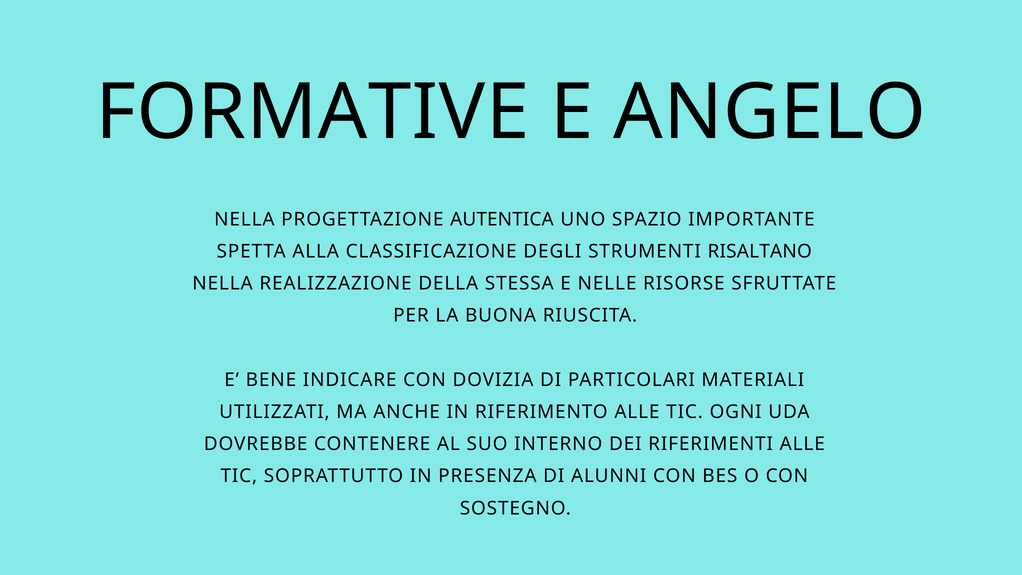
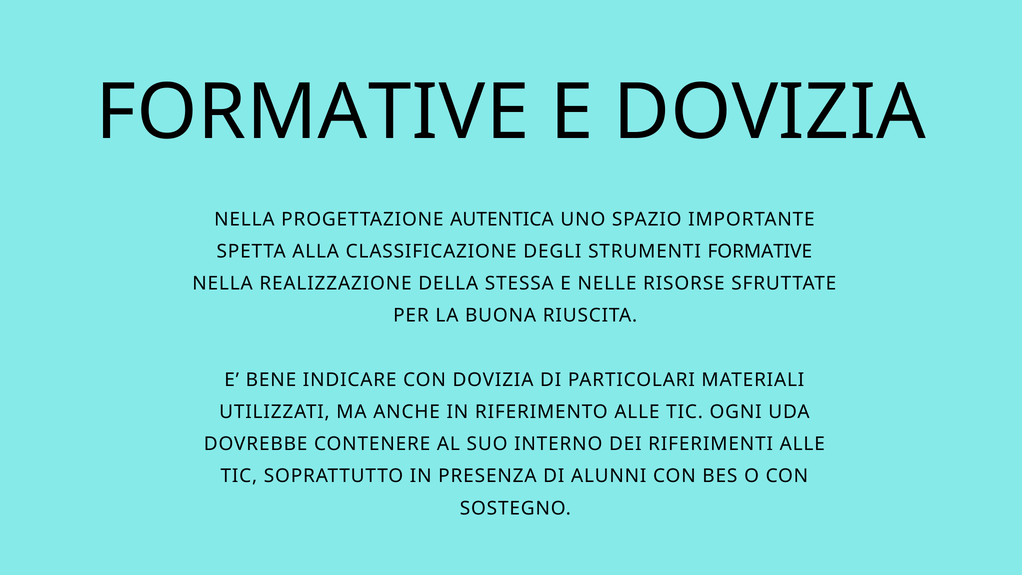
E ANGELO: ANGELO -> DOVIZIA (770, 113)
STRUMENTI RISALTANO: RISALTANO -> FORMATIVE (760, 251)
